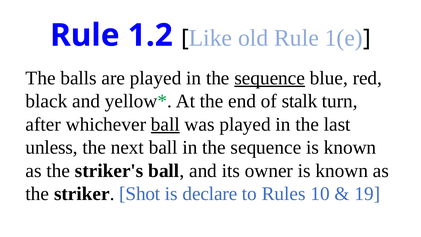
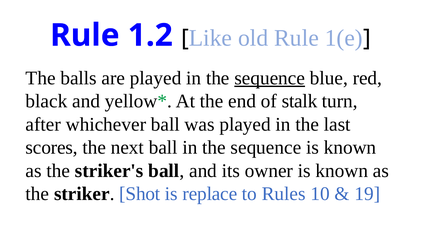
ball underline: present -> none (165, 124)
unless: unless -> scores (52, 147)
declare: declare -> replace (210, 194)
